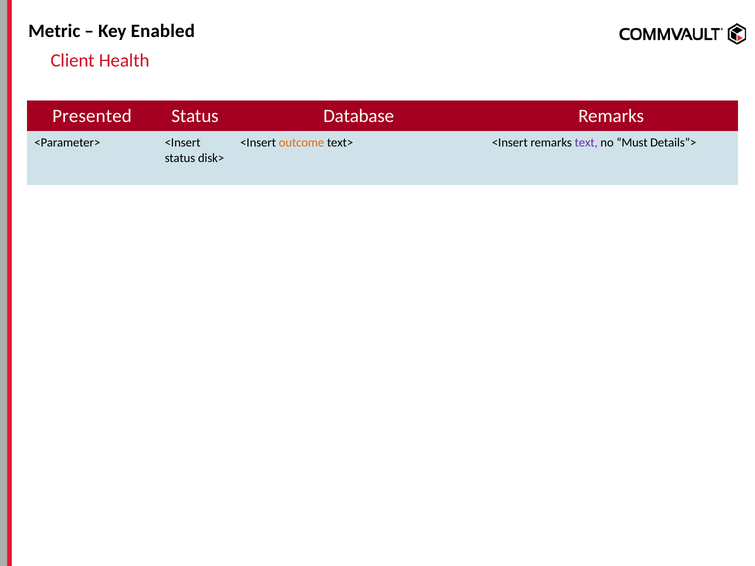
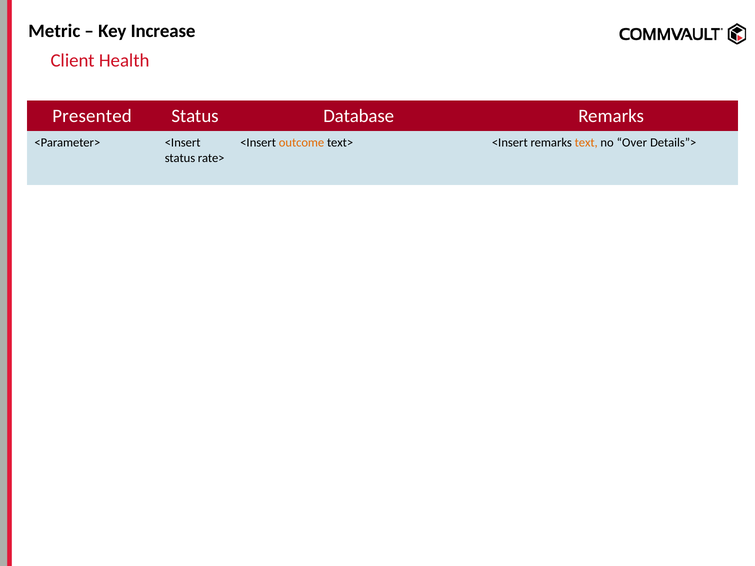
Enabled: Enabled -> Increase (163, 31)
text colour: purple -> orange (586, 143)
Must: Must -> Over (632, 143)
disk>: disk> -> rate> (211, 158)
